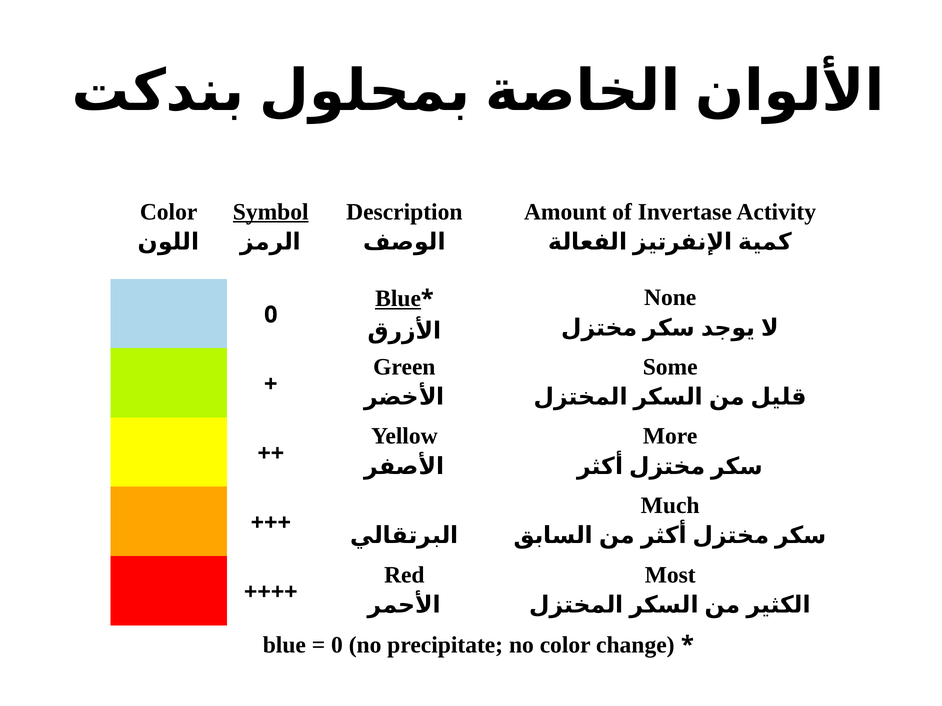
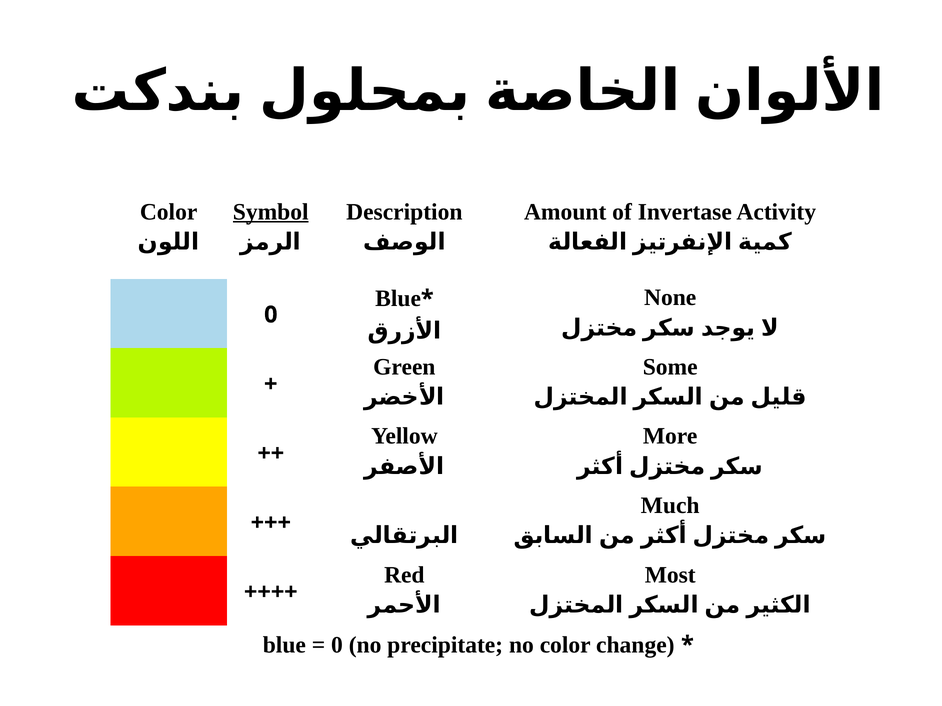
Blue underline: present -> none (398, 299)
